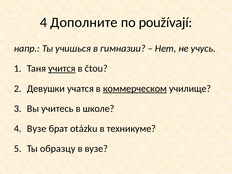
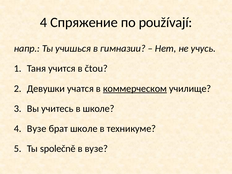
Дополните: Дополните -> Спряжение (84, 22)
учится underline: present -> none (62, 69)
брат otázku: otázku -> школе (84, 129)
образцу: образцу -> společně (58, 149)
